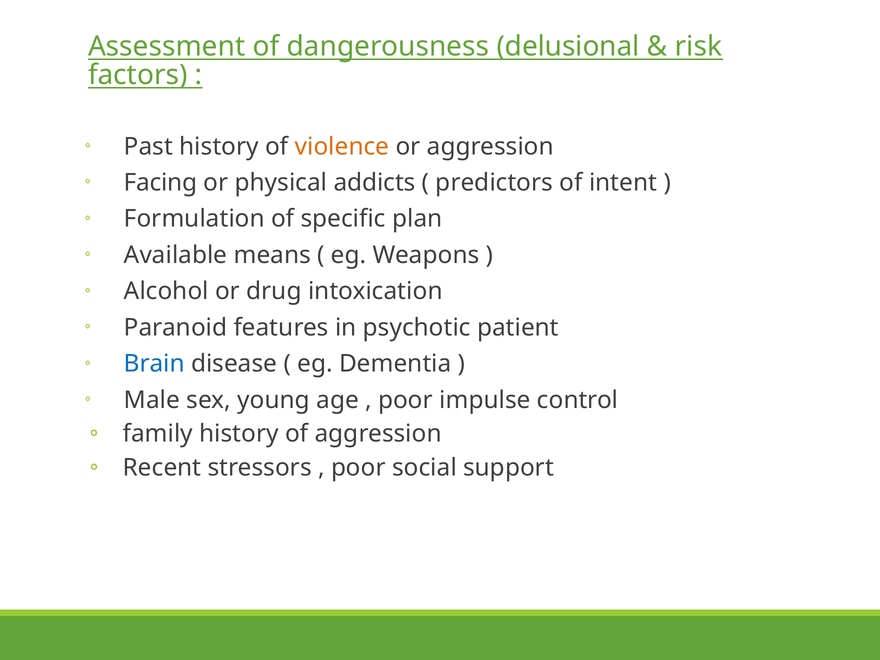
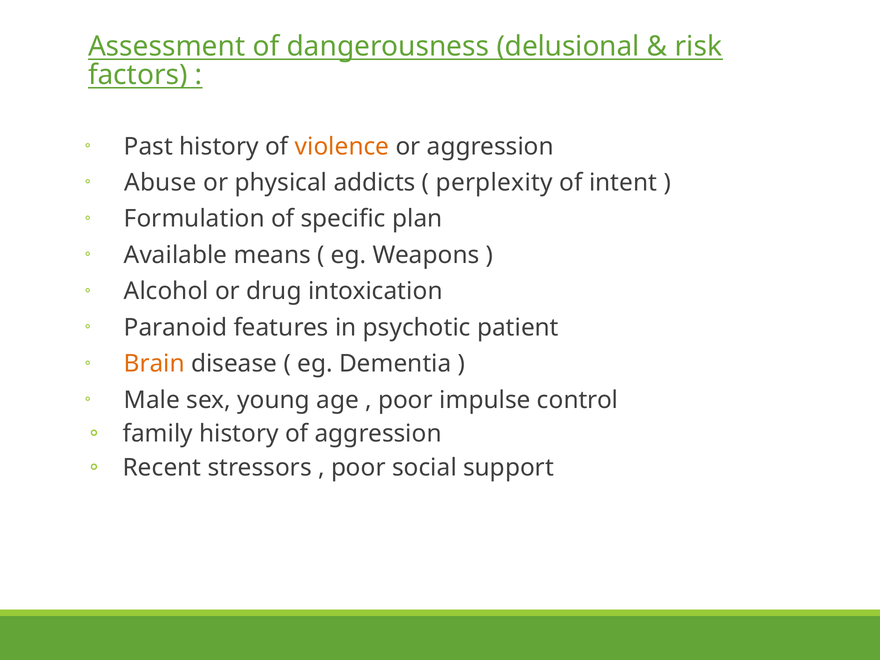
Facing: Facing -> Abuse (160, 183)
predictors: predictors -> perplexity (494, 183)
Brain colour: blue -> orange (154, 364)
